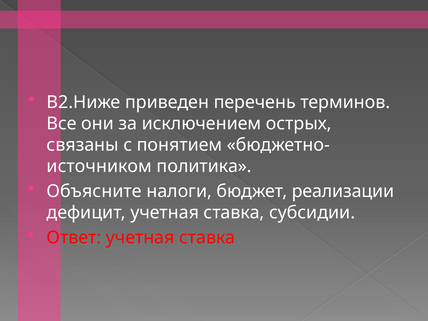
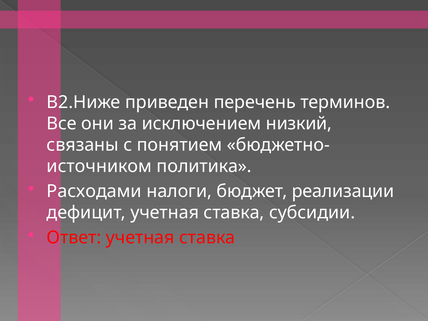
острых: острых -> низкий (299, 124)
Объясните: Объясните -> Расходами (94, 191)
